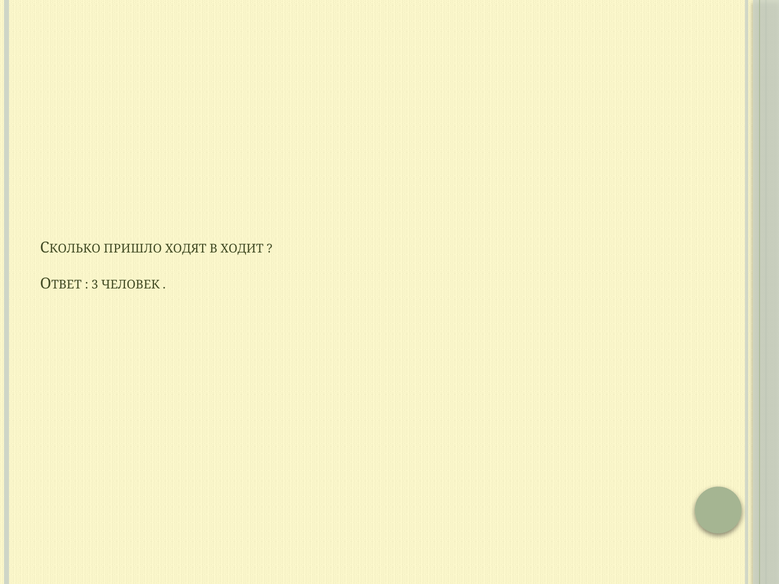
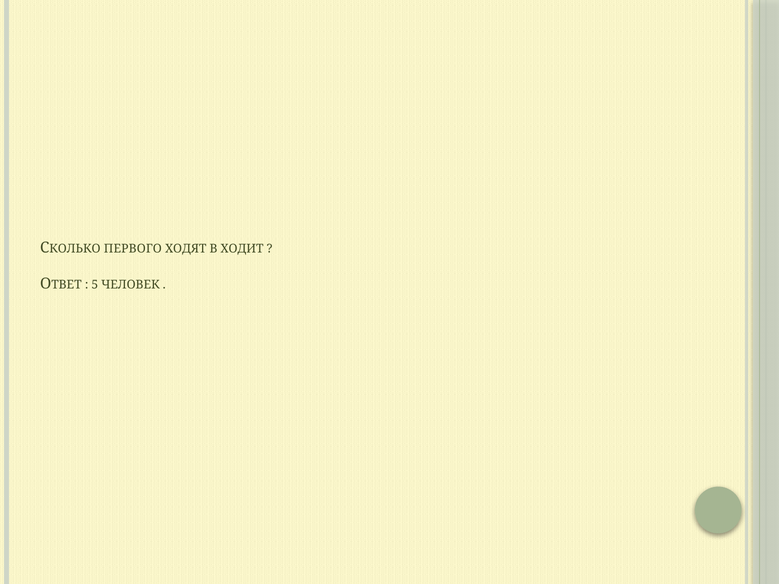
ПРИШЛО: ПРИШЛО -> ПЕРВОГО (133, 249)
3: 3 -> 5 (95, 285)
